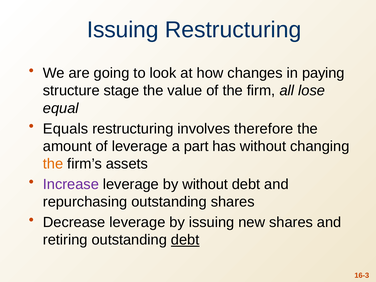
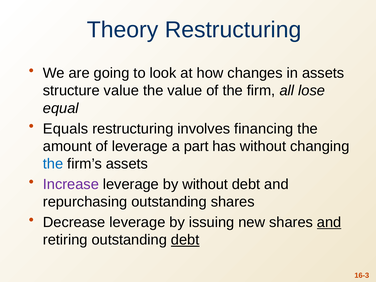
Issuing: Issuing -> Theory (123, 30)
in paying: paying -> assets (323, 73)
structure stage: stage -> value (121, 91)
therefore: therefore -> financing (264, 129)
the colour: orange -> blue (53, 164)
and underline: none -> present (329, 222)
